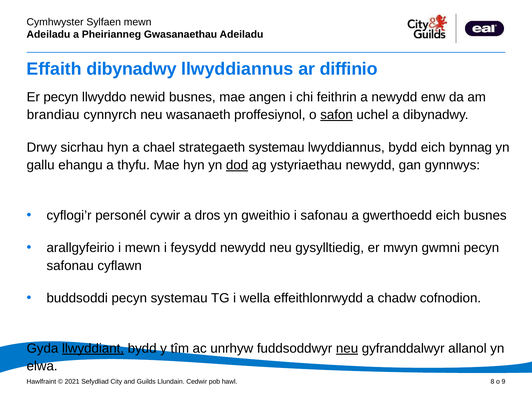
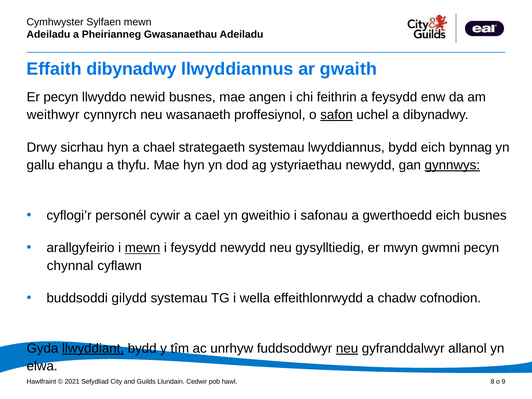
diffinio: diffinio -> gwaith (348, 69)
a newydd: newydd -> feysydd (394, 97)
brandiau: brandiau -> weithwyr (53, 115)
dod underline: present -> none (237, 165)
gynnwys underline: none -> present (452, 165)
dros: dros -> cael (207, 215)
mewn underline: none -> present (142, 248)
safonau: safonau -> chynnal (70, 266)
buddsoddi pecyn: pecyn -> gilydd (129, 298)
